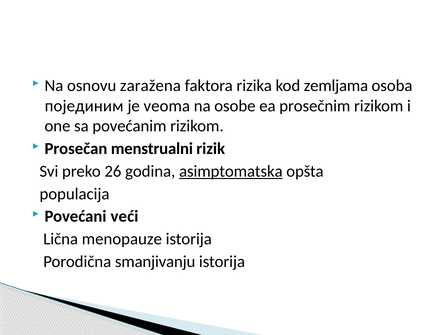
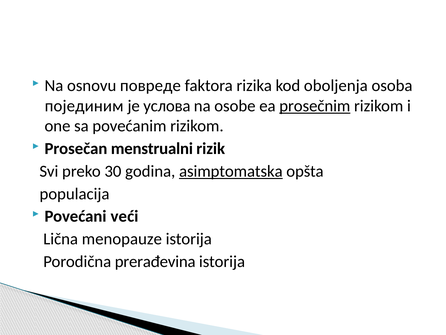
zaražena: zaražena -> повреде (150, 86)
zemljama: zemljama -> oboljenja (336, 86)
veoma: veoma -> услова (167, 106)
prosečnim underline: none -> present (315, 106)
26: 26 -> 30 (113, 171)
smanjivanju: smanjivanju -> prerađevina (155, 261)
